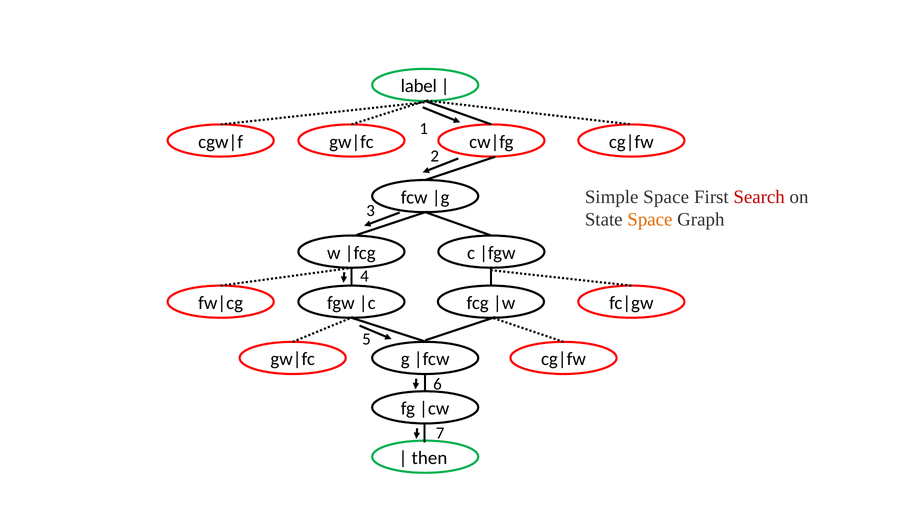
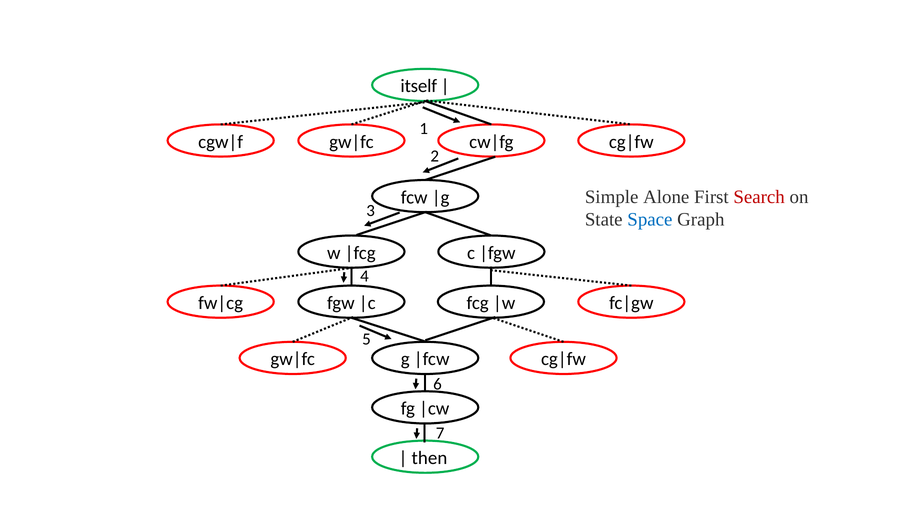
label: label -> itself (419, 86)
Simple Space: Space -> Alone (666, 197)
Space colour: orange -> blue (650, 219)
